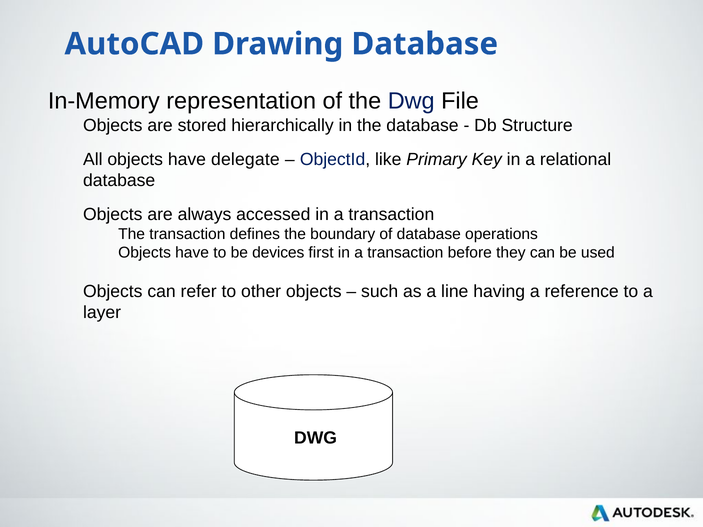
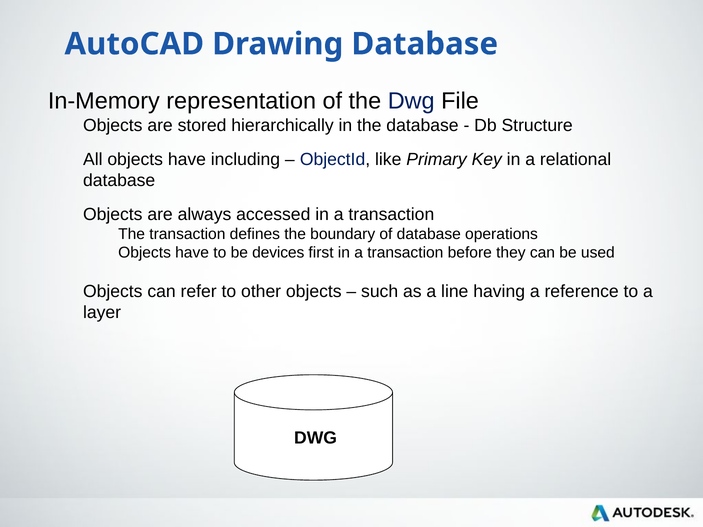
delegate: delegate -> including (245, 159)
